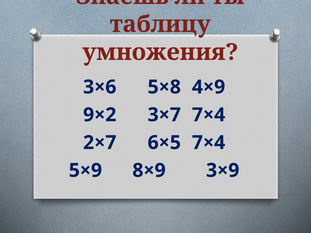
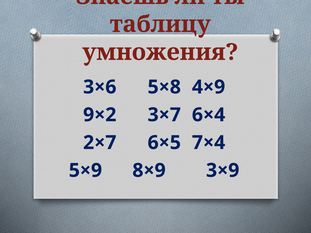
3×7 7×4: 7×4 -> 6×4 (209, 115)
